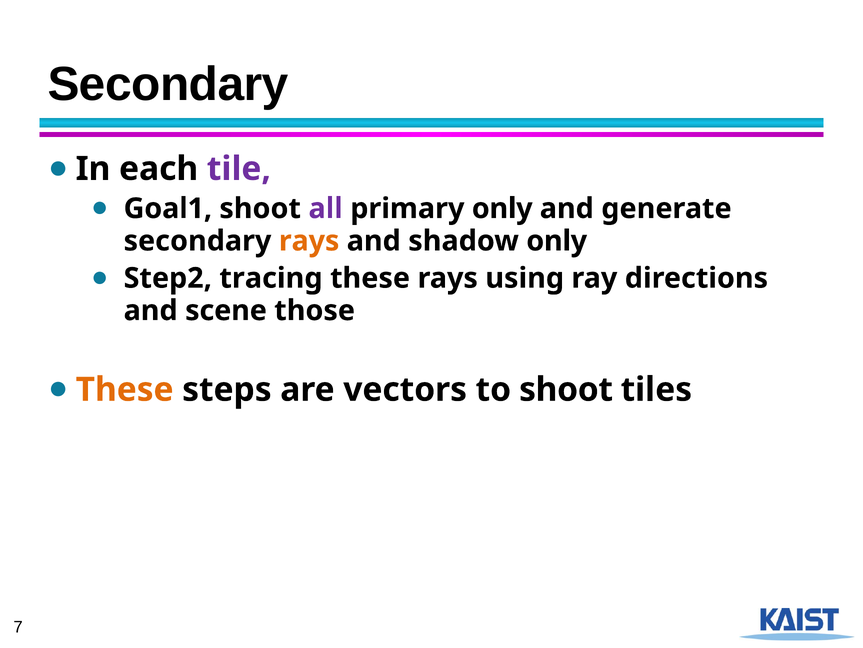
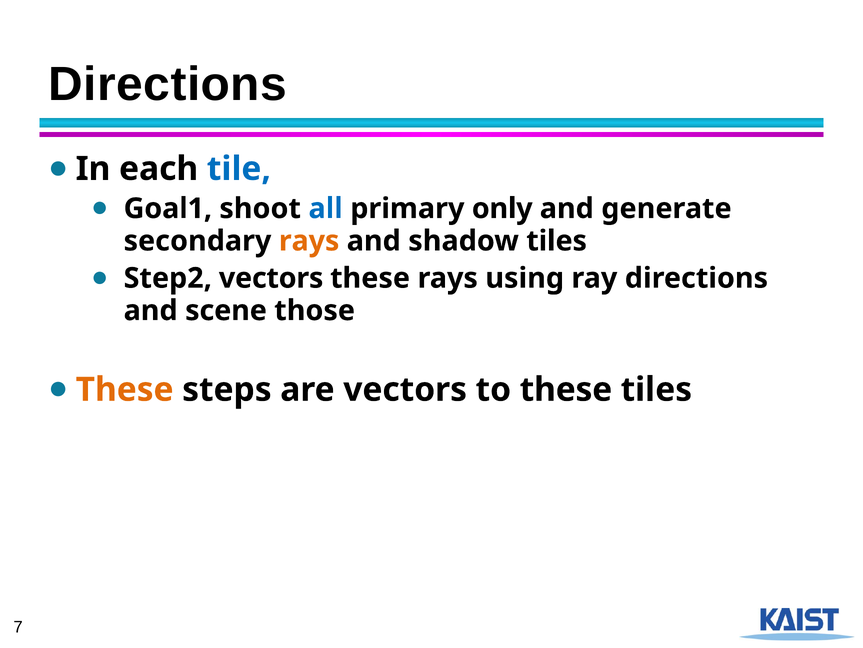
Secondary: Secondary -> Directions (168, 84)
tile colour: purple -> blue (239, 169)
all colour: purple -> blue (326, 208)
shadow only: only -> tiles (557, 241)
Step2 tracing: tracing -> vectors (271, 278)
to shoot: shoot -> these (566, 389)
